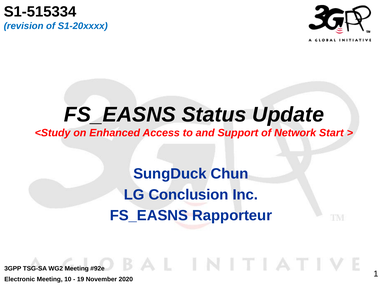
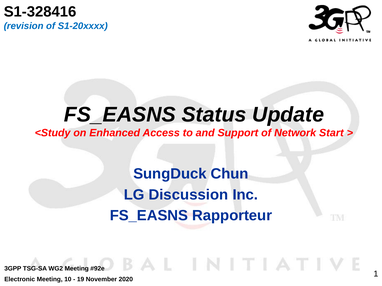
S1-515334: S1-515334 -> S1-328416 (40, 12)
Conclusion: Conclusion -> Discussion (188, 195)
